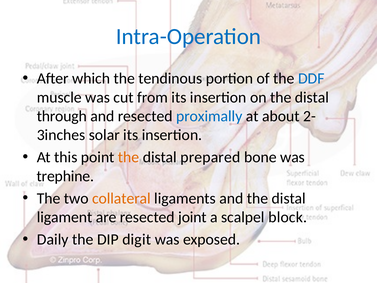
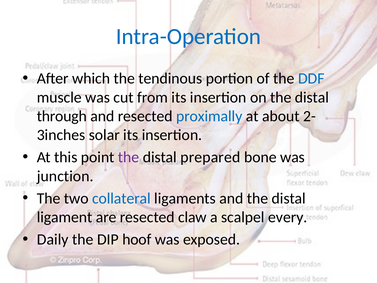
the colour: orange -> purple (129, 157)
trephine: trephine -> junction (65, 176)
collateral colour: orange -> blue (121, 198)
joint: joint -> claw (192, 217)
block: block -> every (288, 217)
digit: digit -> hoof (137, 239)
